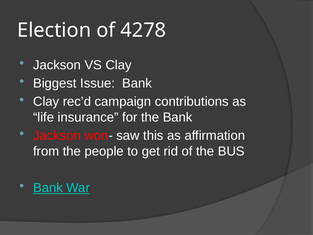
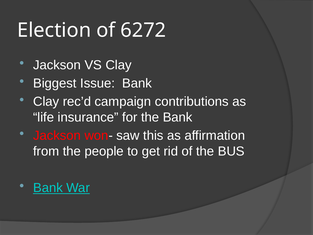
4278: 4278 -> 6272 (143, 30)
